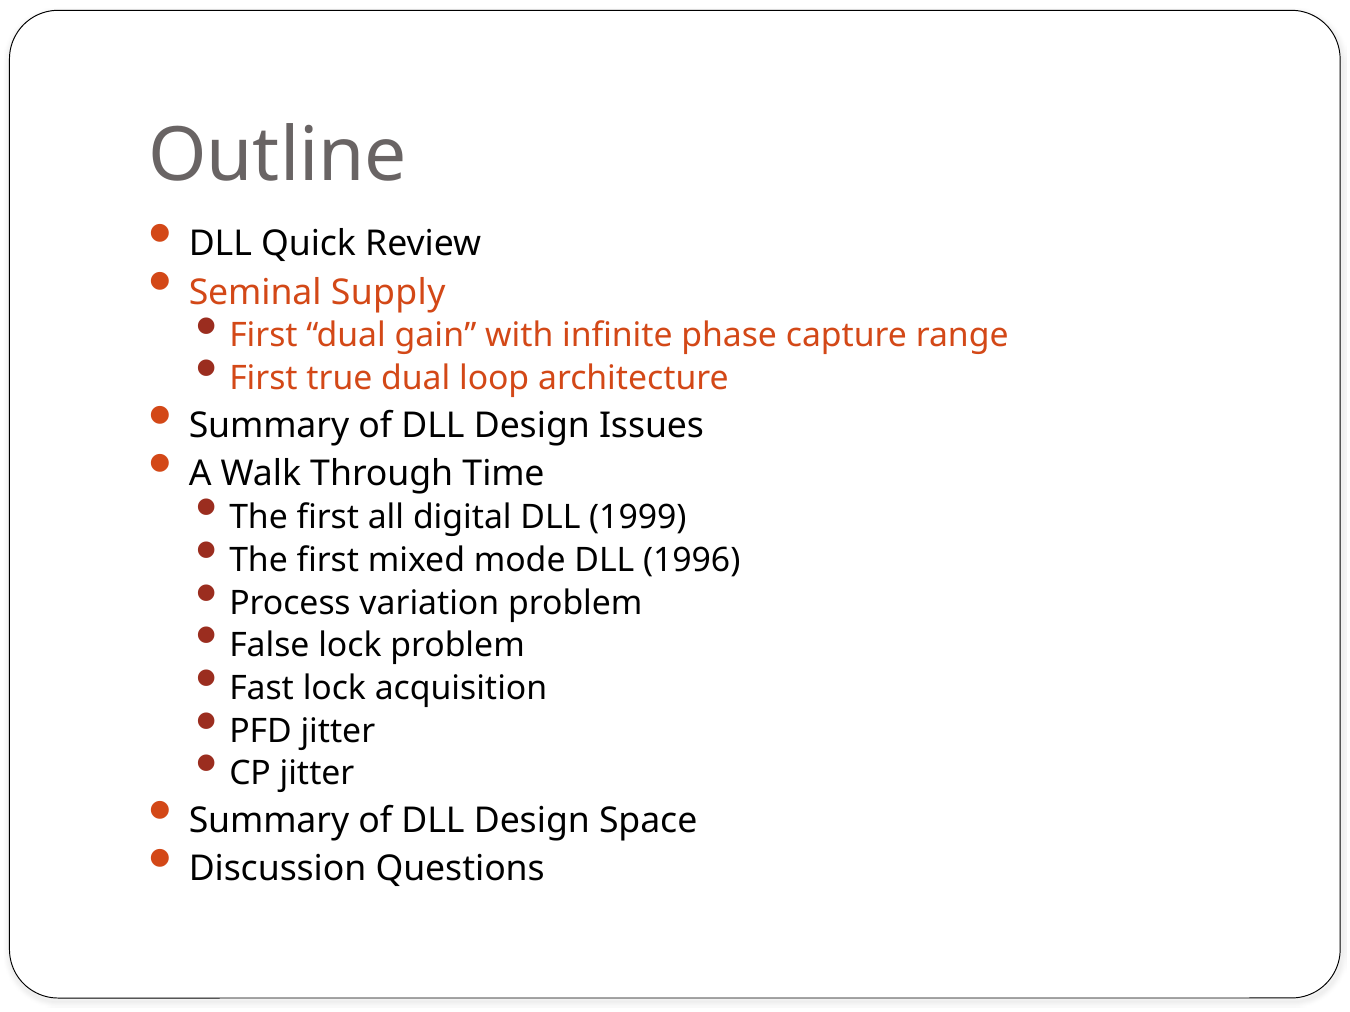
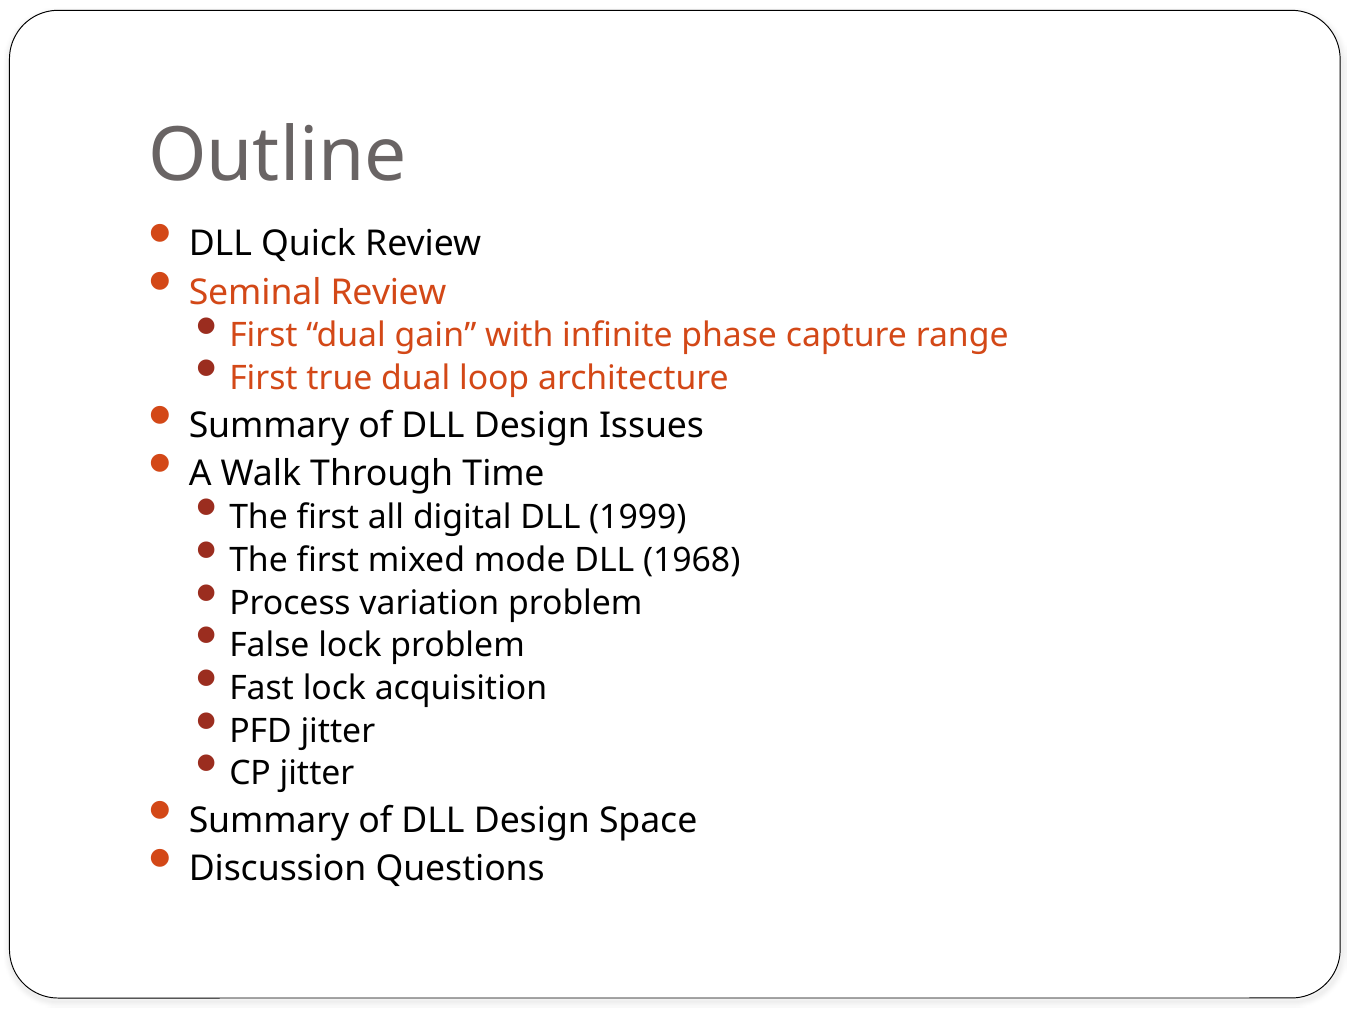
Seminal Supply: Supply -> Review (389, 293)
1996: 1996 -> 1968 (692, 561)
